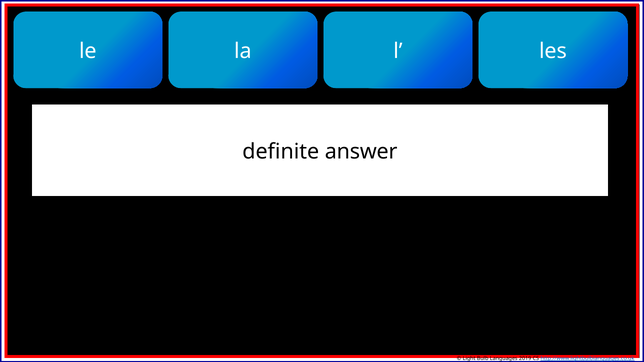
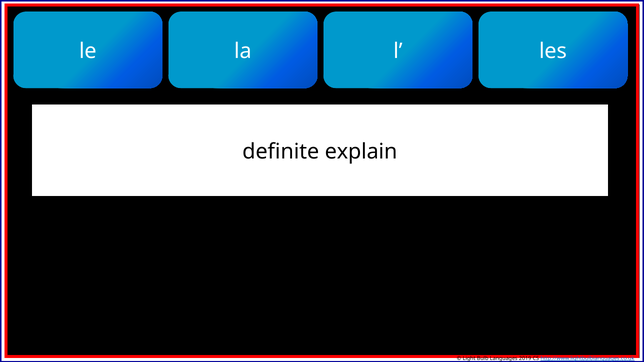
answer: answer -> explain (361, 152)
